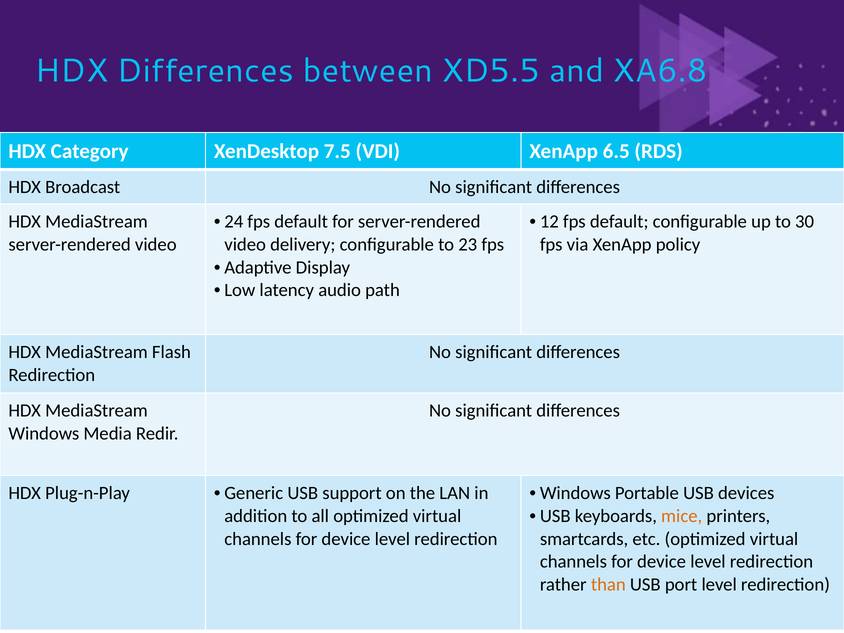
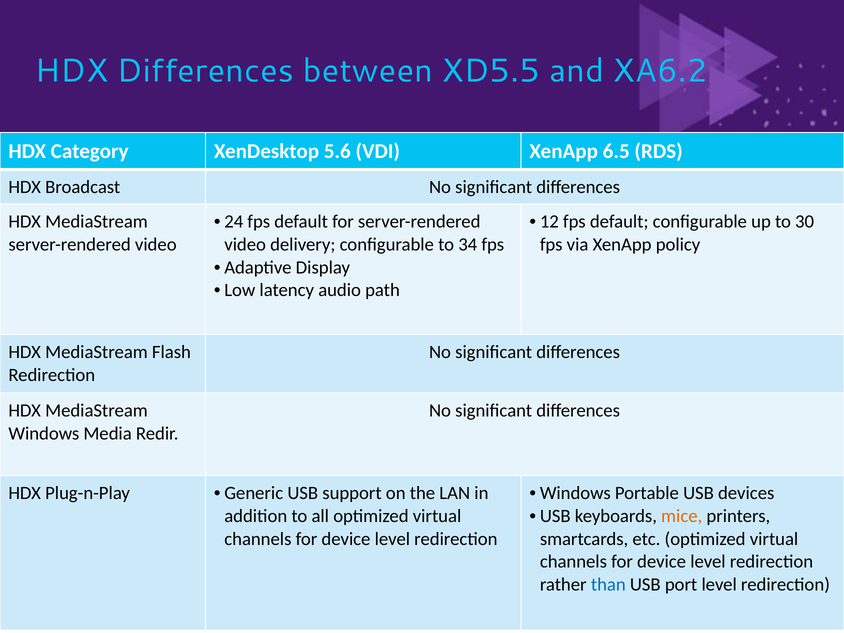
XA6.8: XA6.8 -> XA6.2 (660, 71)
7.5: 7.5 -> 5.6 (337, 151)
23: 23 -> 34 (468, 244)
than colour: orange -> blue (608, 585)
